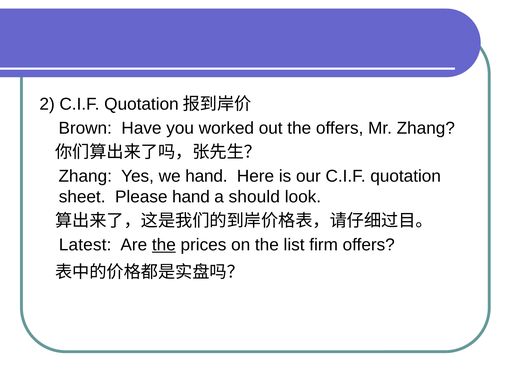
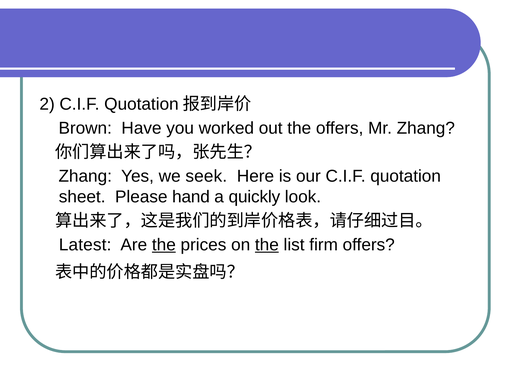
we hand: hand -> seek (206, 176)
should: should -> quickly (254, 197)
the underline: none -> present (267, 245)
